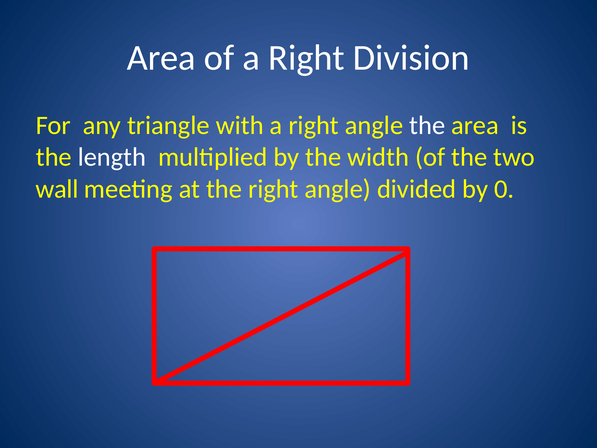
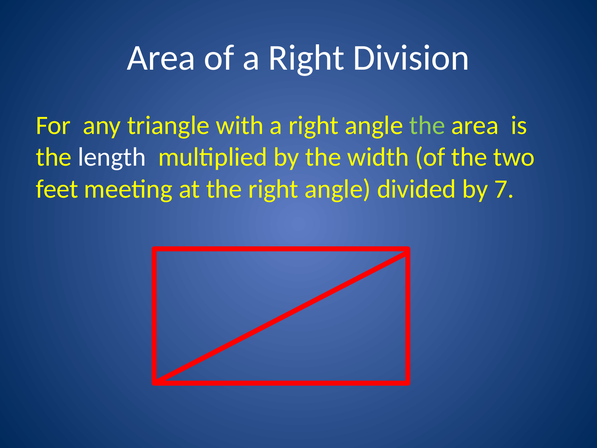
the colour: white -> light green (427, 125)
wall: wall -> feet (57, 189)
0: 0 -> 7 (504, 189)
